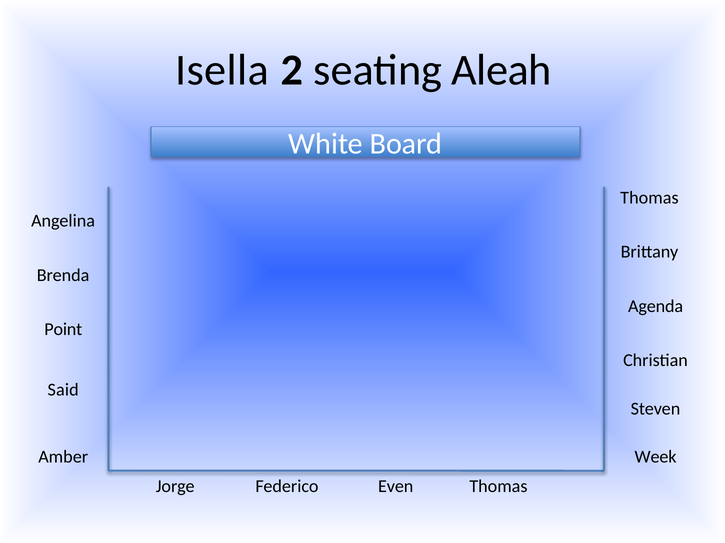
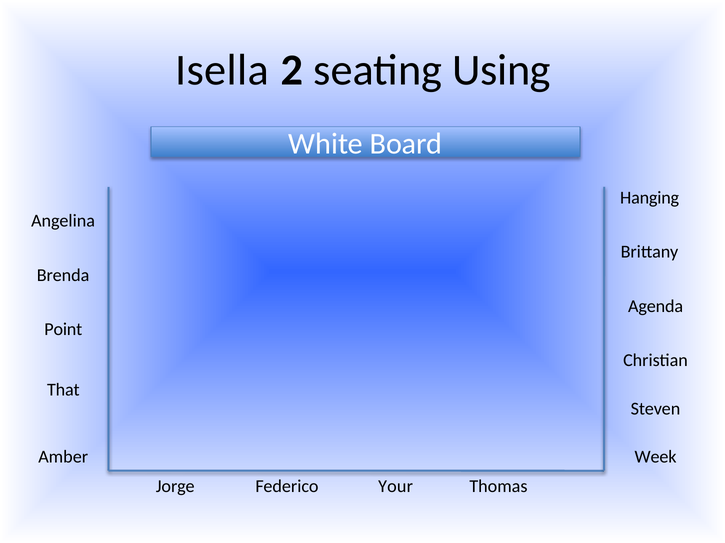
Aleah: Aleah -> Using (501, 70)
Thomas: Thomas -> Hanging (650, 198)
Said: Said -> That (63, 390)
Even: Even -> Your (396, 487)
